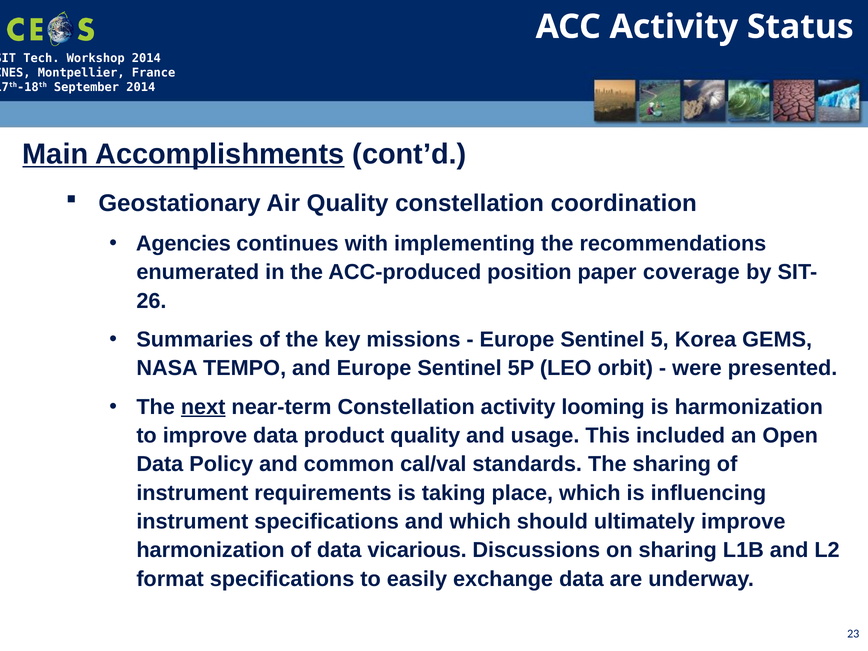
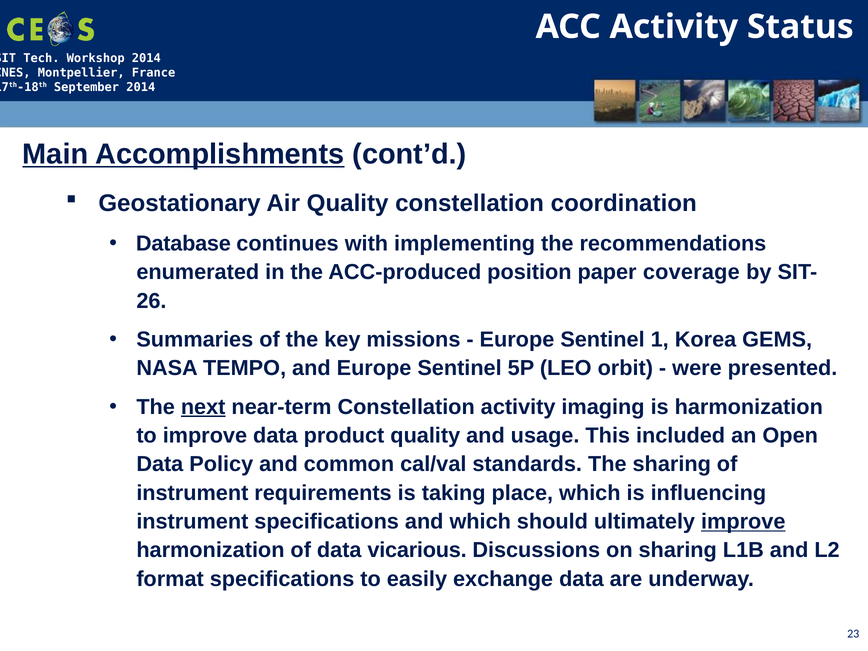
Agencies: Agencies -> Database (183, 244)
5: 5 -> 1 (660, 340)
looming: looming -> imaging (603, 407)
improve underline: none -> present (743, 522)
